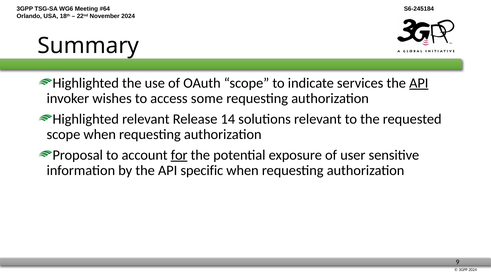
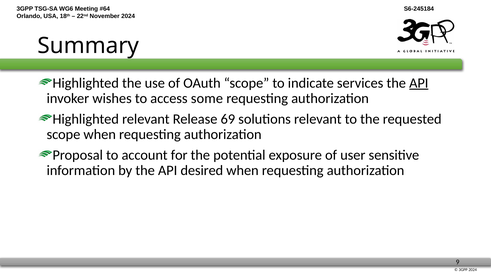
14: 14 -> 69 (228, 119)
for underline: present -> none (179, 155)
specific: specific -> desired (202, 171)
